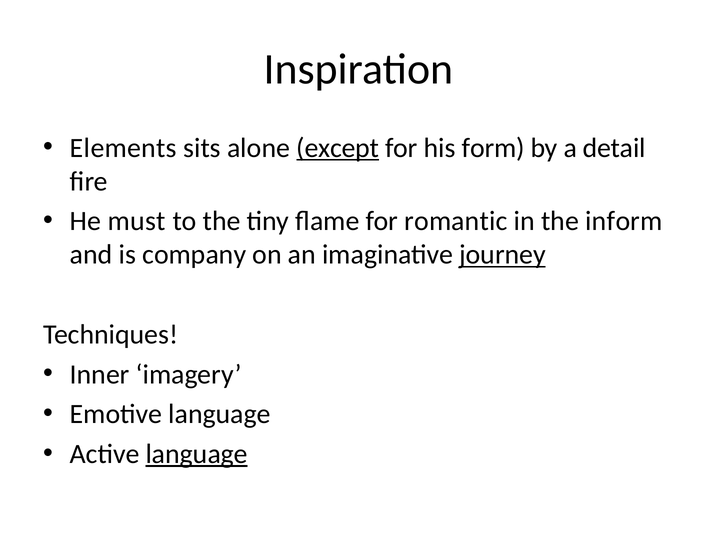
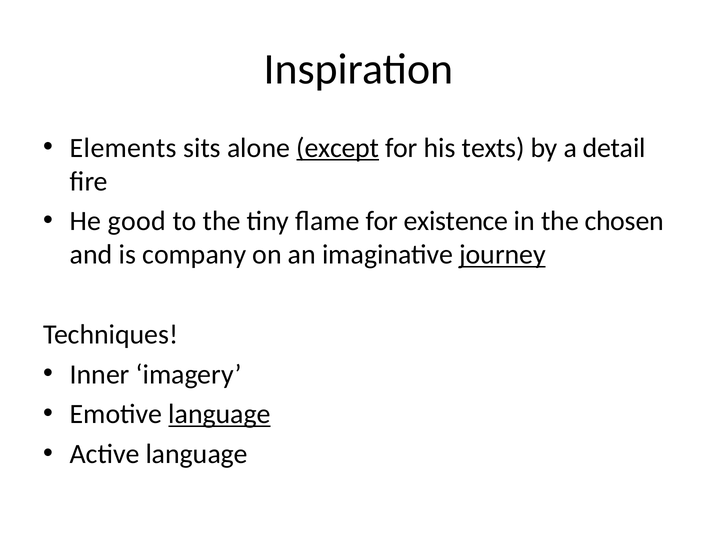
form: form -> texts (493, 148)
must: must -> good (137, 221)
romantic: romantic -> existence (456, 221)
inform: inform -> chosen (624, 221)
language underline: none -> present (219, 414)
language underline: present -> none (197, 454)
